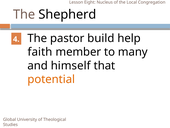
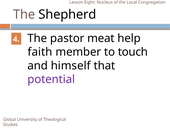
build: build -> meat (101, 38)
many: many -> touch (133, 52)
potential colour: orange -> purple (51, 79)
